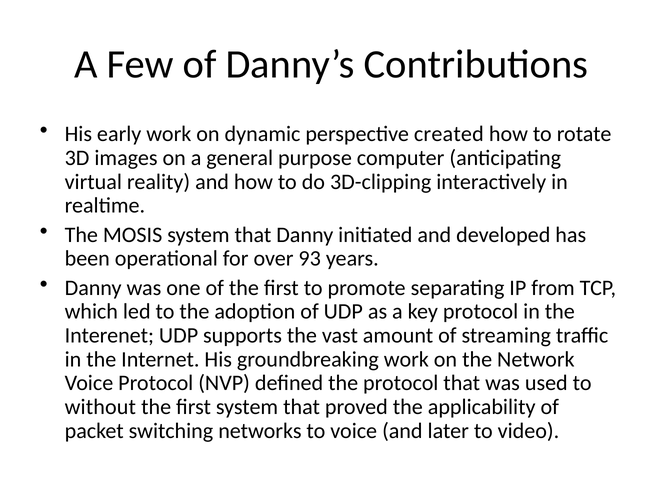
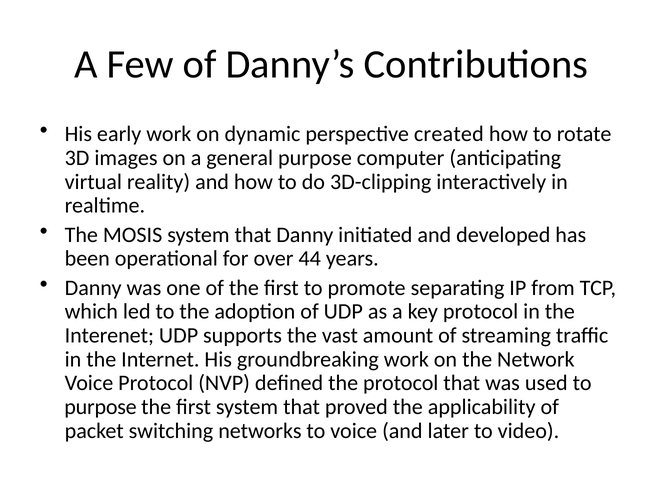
93: 93 -> 44 (310, 259)
without: without -> purpose (100, 407)
